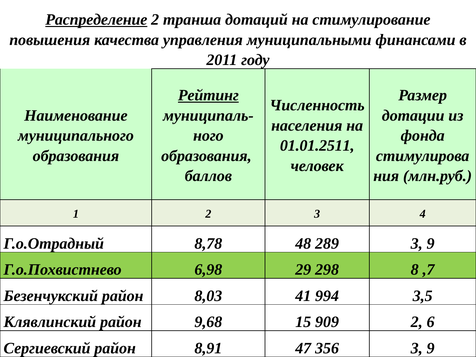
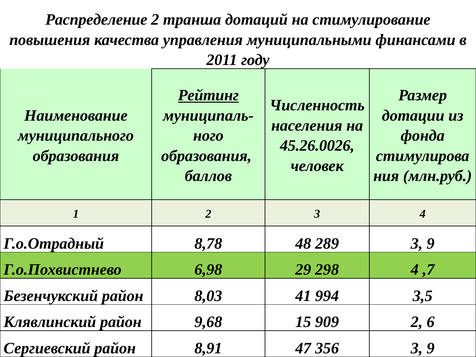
Распределение underline: present -> none (96, 20)
01.01.2511: 01.01.2511 -> 45.26.0026 (317, 146)
298 8: 8 -> 4 (415, 270)
